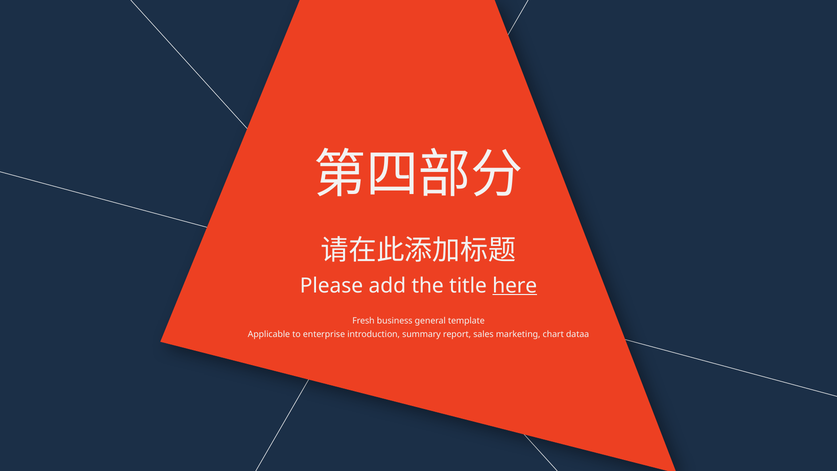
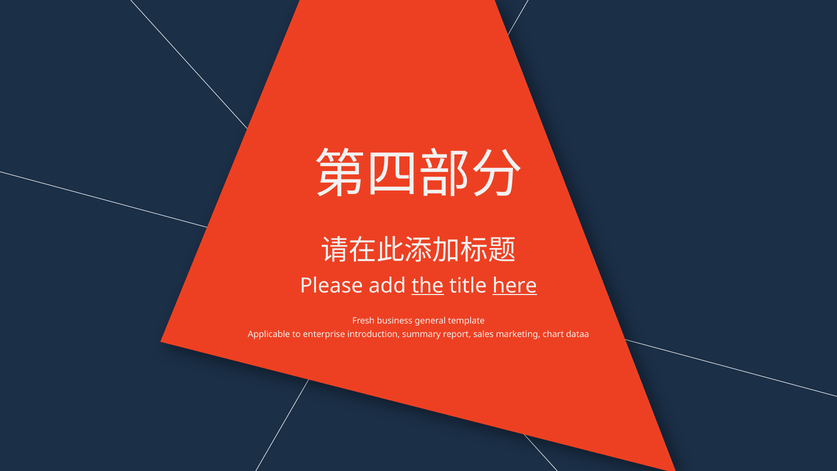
the underline: none -> present (428, 285)
